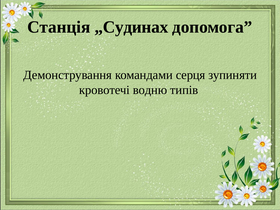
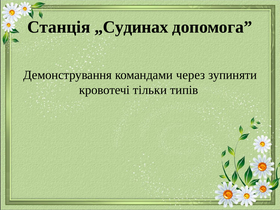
серця: серця -> через (191, 75)
водню: водню -> тільки (150, 90)
